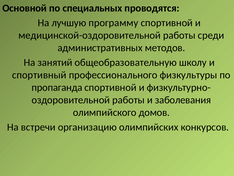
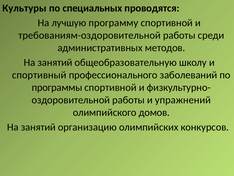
Основной: Основной -> Культуры (24, 8)
медицинской-оздоровительной: медицинской-оздоровительной -> требованиям-оздоровительной (90, 35)
физкультуры: физкультуры -> заболеваний (189, 75)
пропаганда: пропаганда -> программы (57, 87)
заболевания: заболевания -> упражнений (183, 100)
встречи: встречи -> занятий (38, 127)
